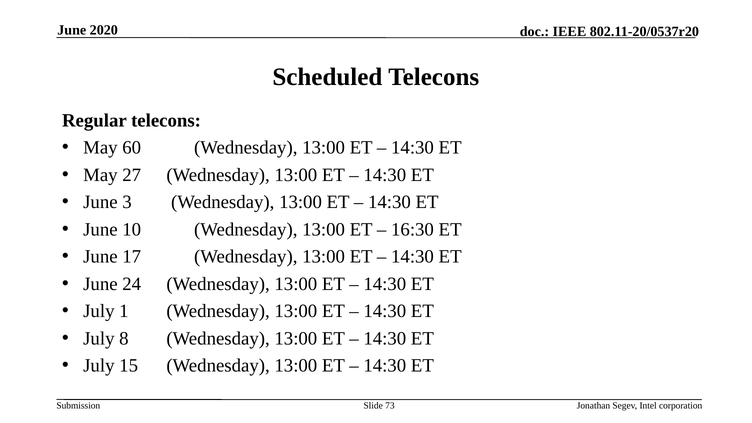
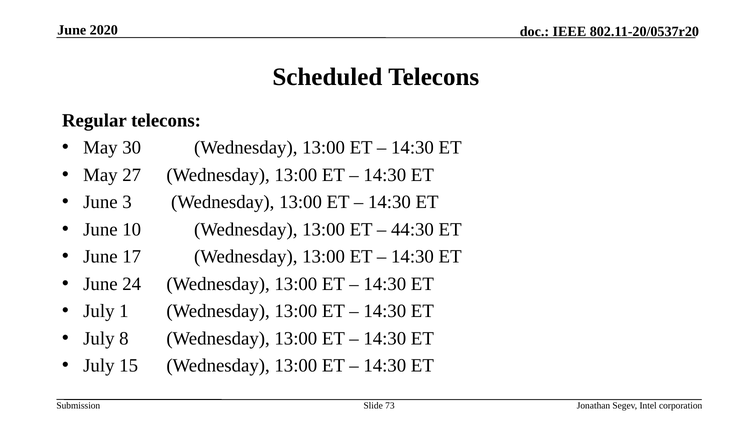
60: 60 -> 30 (132, 148)
16:30: 16:30 -> 44:30 (412, 229)
